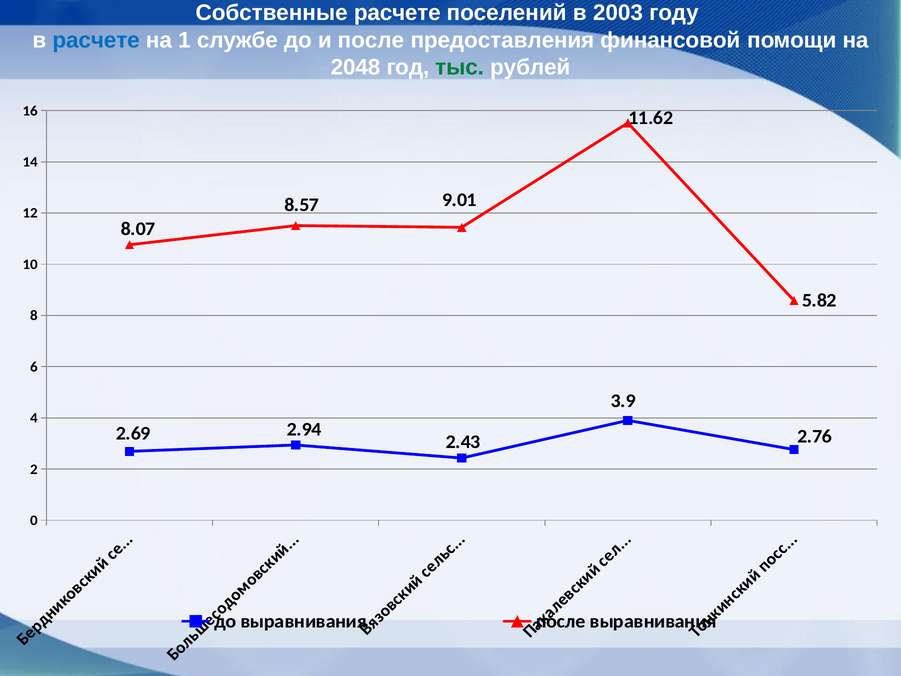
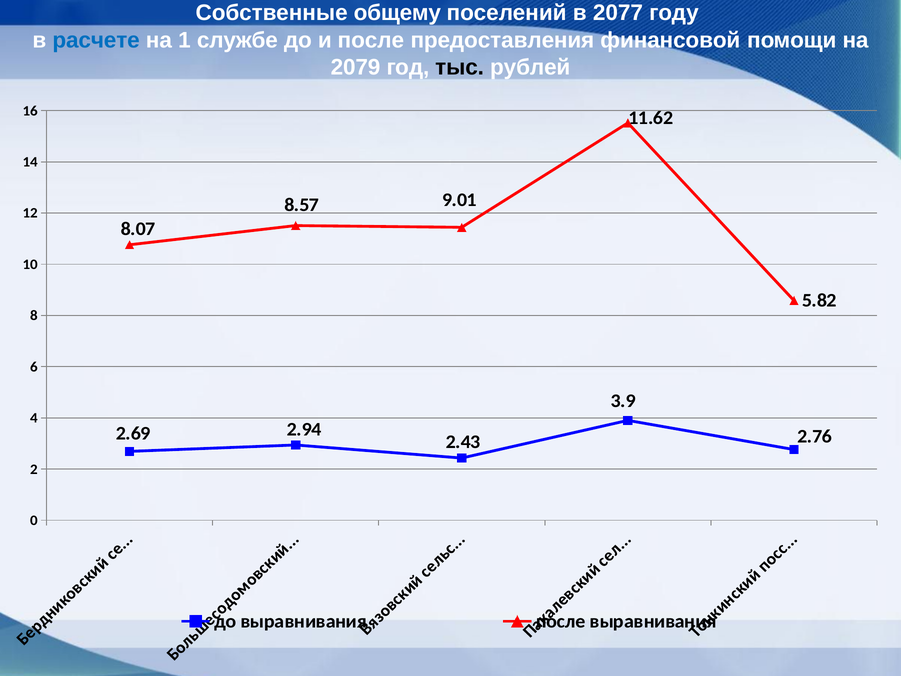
Собственные расчете: расчете -> общему (397, 13)
2003: 2003 -> 2077 (618, 13)
2048: 2048 -> 2079 (356, 67)
тыс colour: green -> black (460, 67)
